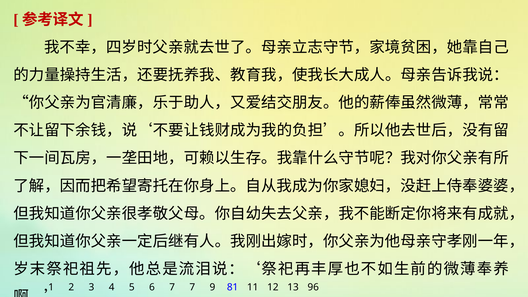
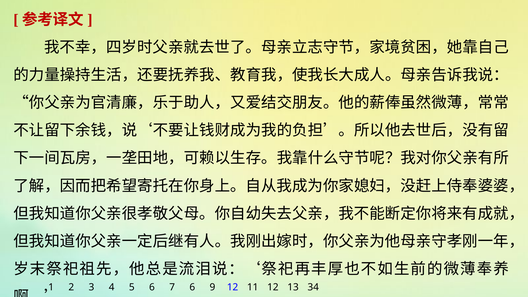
7 7: 7 -> 6 (192, 287)
9 81: 81 -> 12 (233, 287)
96: 96 -> 34 (313, 287)
